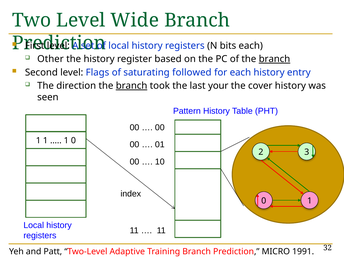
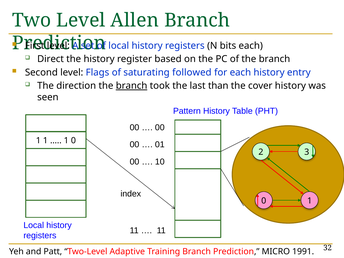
Wide: Wide -> Allen (135, 20)
Other: Other -> Direct (51, 59)
branch underline: present -> none (274, 59)
your: your -> than (218, 86)
